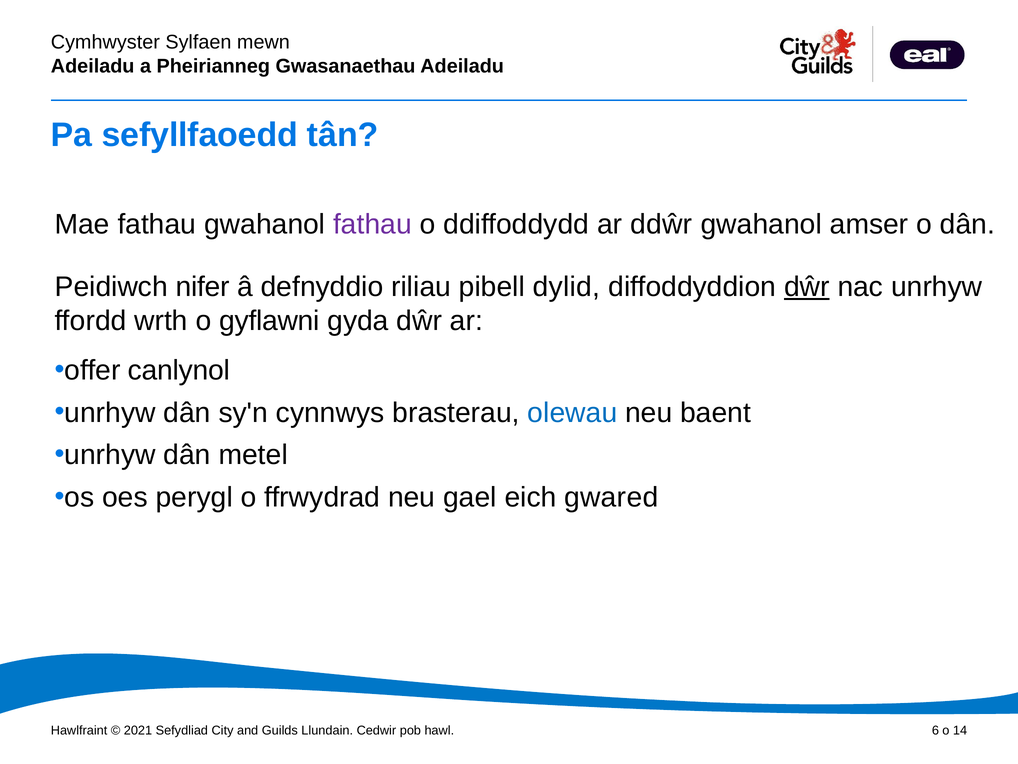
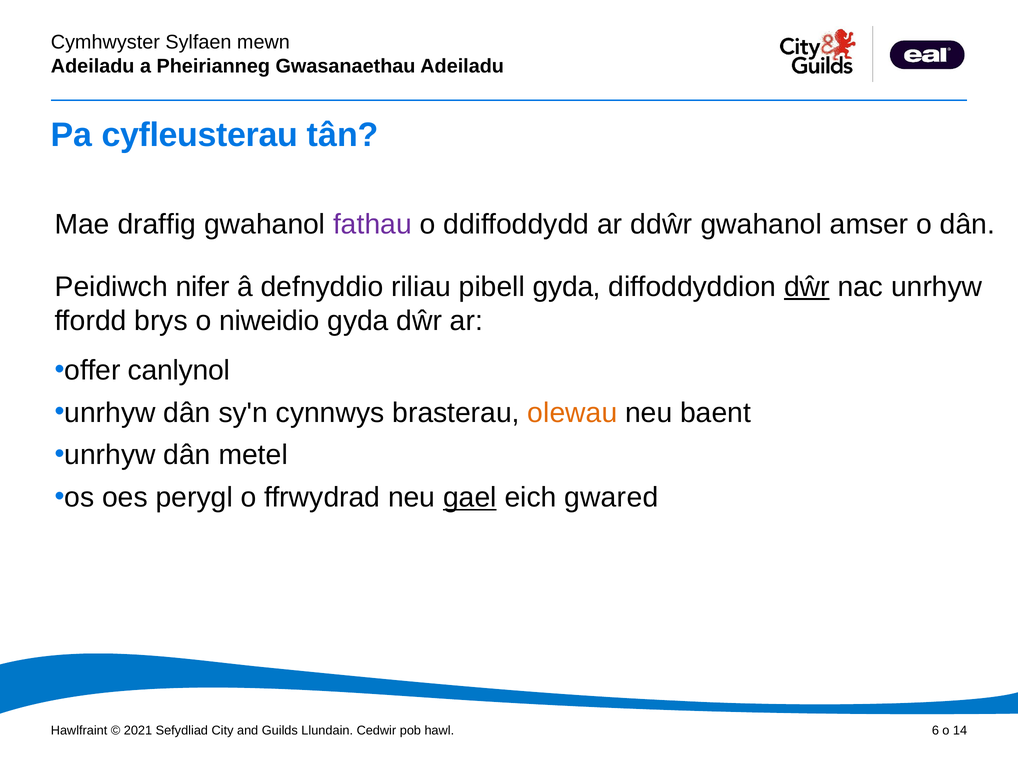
sefyllfaoedd: sefyllfaoedd -> cyfleusterau (200, 135)
Mae fathau: fathau -> draffig (157, 224)
pibell dylid: dylid -> gyda (567, 287)
wrth: wrth -> brys (161, 321)
gyflawni: gyflawni -> niweidio (269, 321)
olewau colour: blue -> orange (572, 412)
gael underline: none -> present (470, 497)
